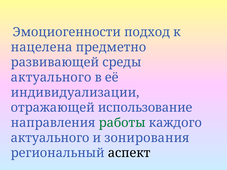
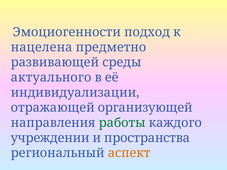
использование: использование -> организующей (145, 108)
актуального: актуального -> учреждении (50, 138)
зонирования: зонирования -> пространства (147, 138)
аспект colour: black -> orange (129, 153)
